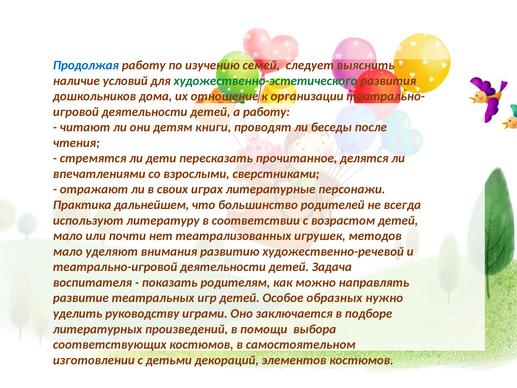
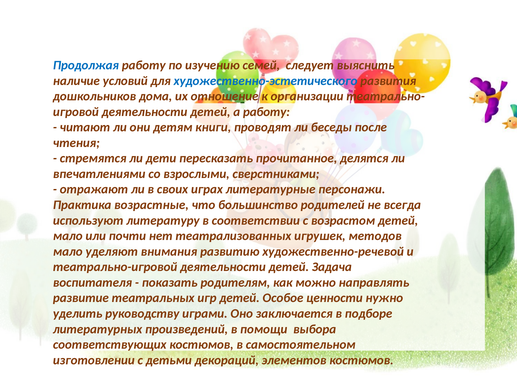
художественно-эстетического colour: green -> blue (266, 81)
дальнейшем: дальнейшем -> возрастные (151, 205)
образных: образных -> ценности (334, 298)
